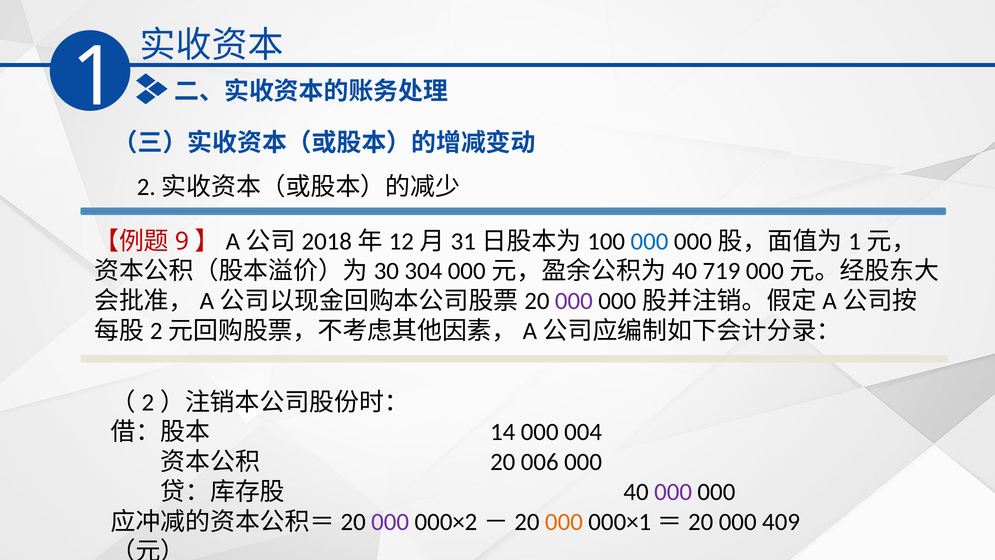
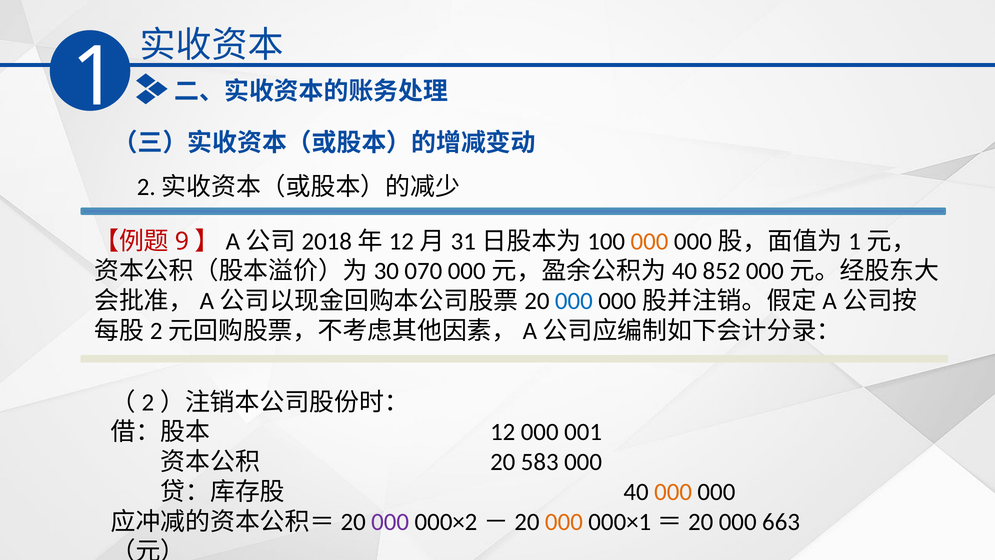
000 colour: blue -> orange (649, 241)
304: 304 -> 070 (423, 271)
719: 719 -> 852 (721, 271)
000 colour: purple -> blue (574, 301)
14: 14 -> 12 (503, 432)
004: 004 -> 001 (583, 432)
006: 006 -> 583 (540, 462)
000 colour: purple -> orange (673, 492)
409: 409 -> 663 (781, 522)
